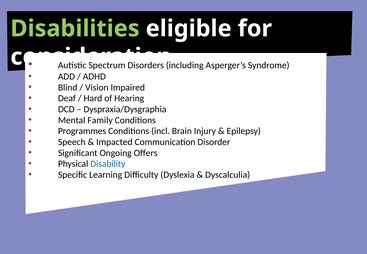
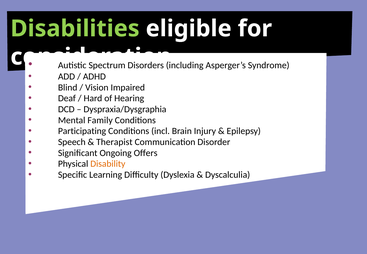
Programmes: Programmes -> Participating (82, 131)
Impacted: Impacted -> Therapist (114, 142)
Disability colour: blue -> orange (108, 164)
